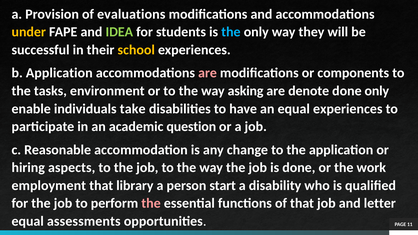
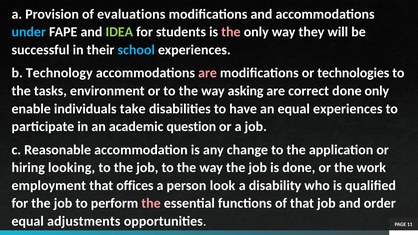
under colour: yellow -> light blue (29, 32)
the colour: light blue -> pink (231, 32)
school colour: yellow -> light blue (136, 50)
b Application: Application -> Technology (59, 73)
components: components -> technologies (353, 73)
denote: denote -> correct (309, 91)
aspects: aspects -> looking (72, 168)
library: library -> offices (135, 186)
start: start -> look (223, 186)
letter: letter -> order (380, 203)
assessments: assessments -> adjustments (84, 221)
